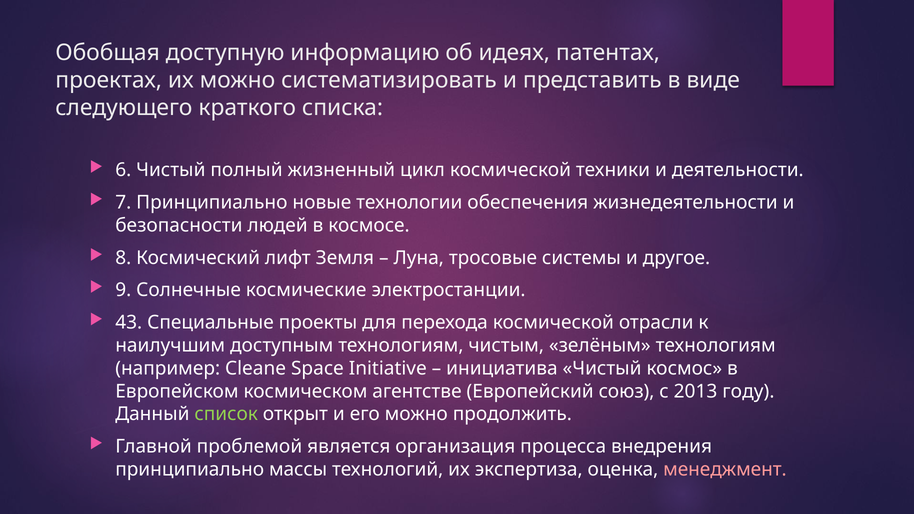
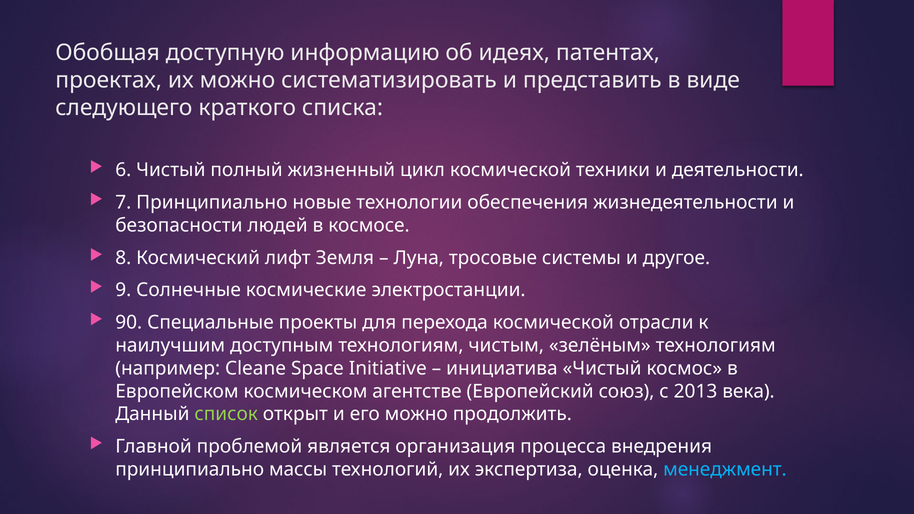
43: 43 -> 90 (129, 323)
году: году -> века (748, 391)
менеджмент colour: pink -> light blue (725, 470)
